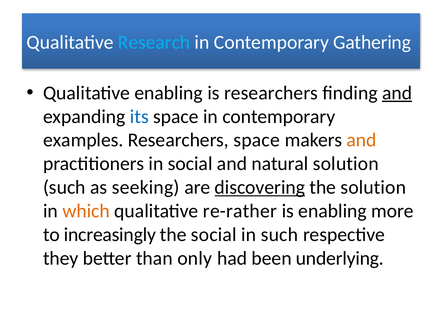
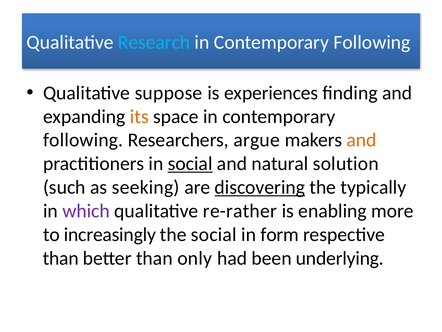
Gathering: Gathering -> Following (372, 42)
Qualitative enabling: enabling -> suppose (169, 93)
is researchers: researchers -> experiences (271, 93)
and underline: present -> none (397, 93)
its colour: blue -> orange (139, 116)
examples: examples -> following (83, 140)
Researchers space: space -> argue (257, 140)
social underline: none -> present (190, 164)
the solution: solution -> typically (373, 187)
which colour: orange -> purple (86, 211)
in such: such -> form (280, 234)
they: they -> than (61, 258)
